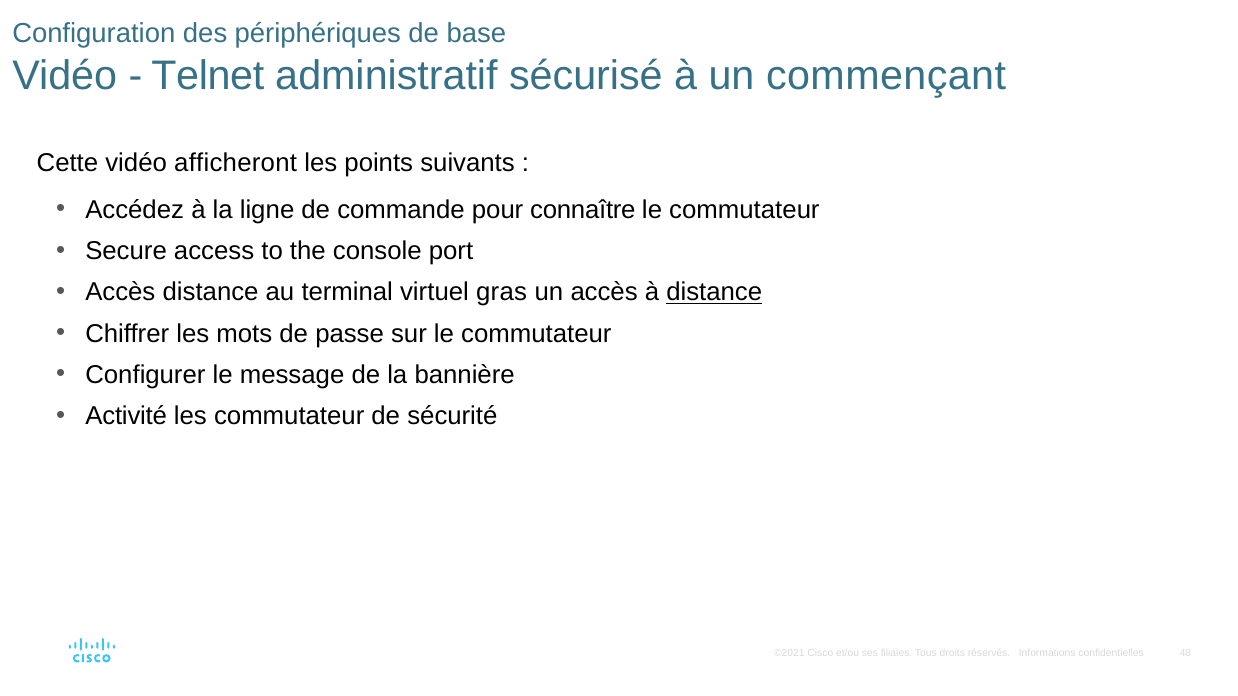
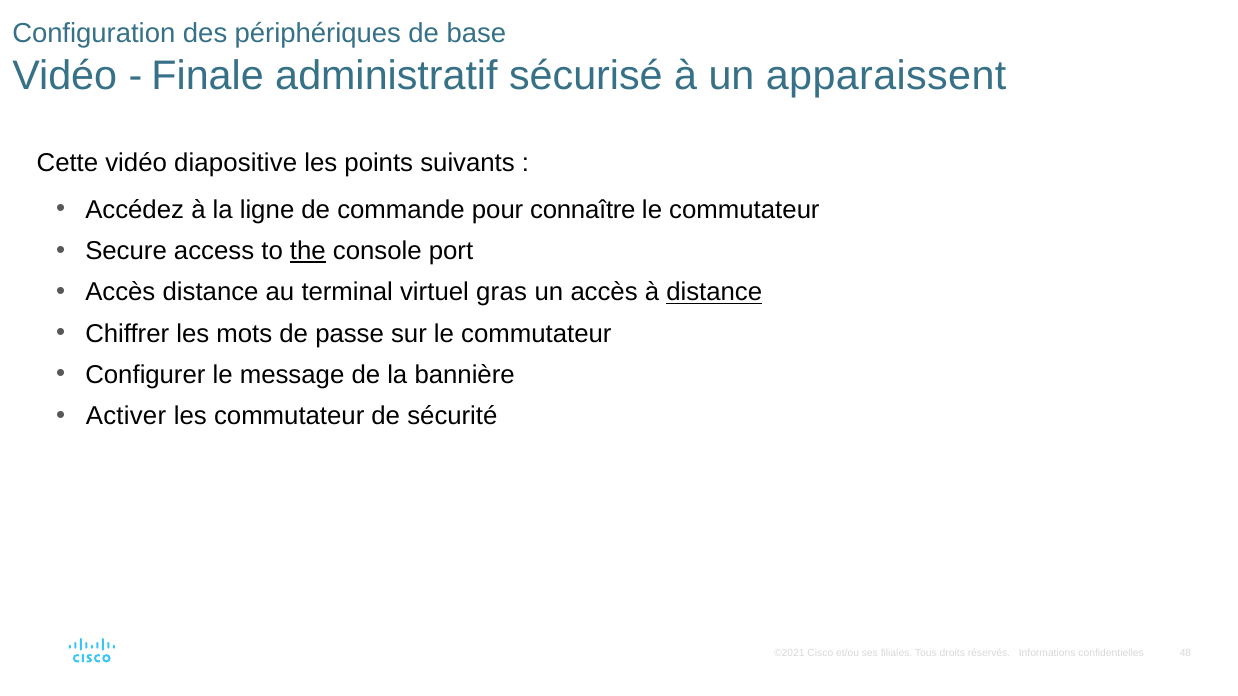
Telnet: Telnet -> Finale (208, 76)
commençant: commençant -> apparaissent (886, 76)
afficheront: afficheront -> diapositive (236, 163)
the underline: none -> present (308, 251)
Activité: Activité -> Activer (126, 416)
